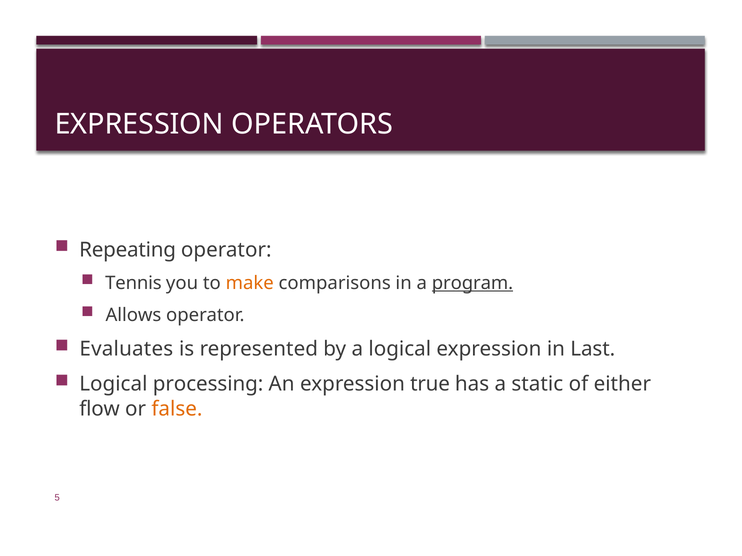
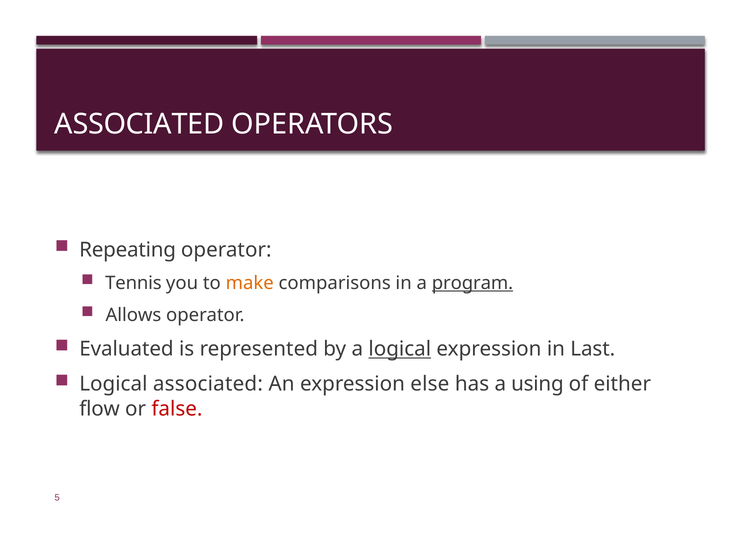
EXPRESSION: EXPRESSION -> ASSOCIATED (139, 125)
Evaluates: Evaluates -> Evaluated (126, 349)
logical underline: none -> present (400, 349)
Logical processing: processing -> associated (208, 384)
true: true -> else (430, 384)
static: static -> using (537, 384)
false colour: orange -> red (177, 409)
